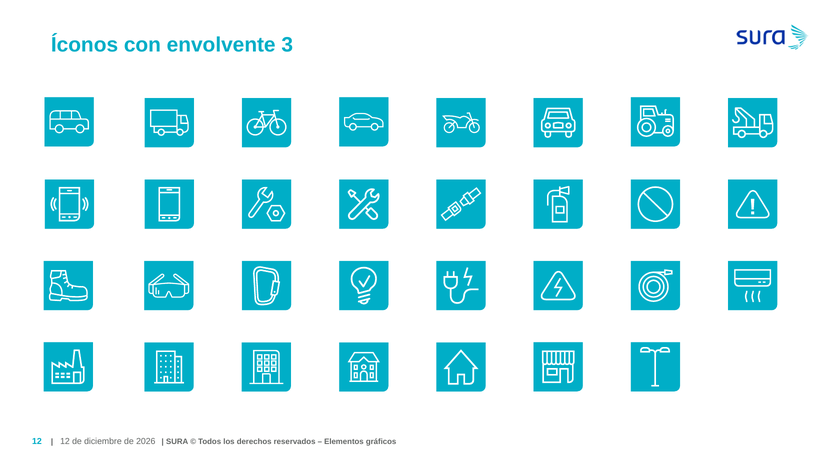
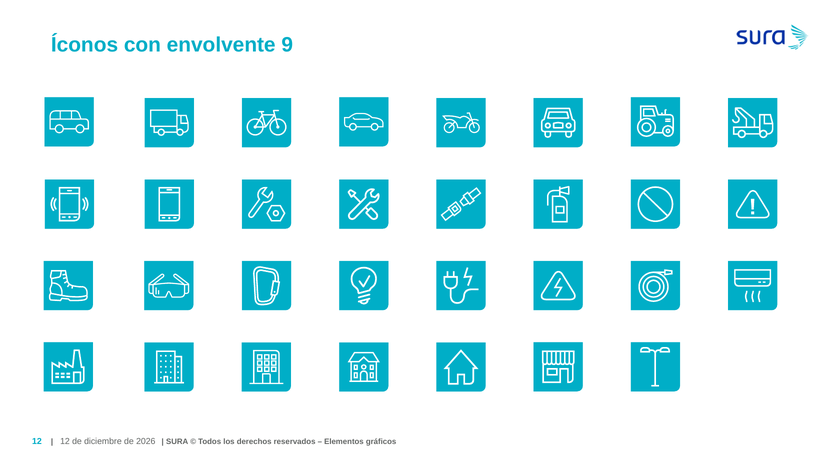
3: 3 -> 9 (287, 45)
